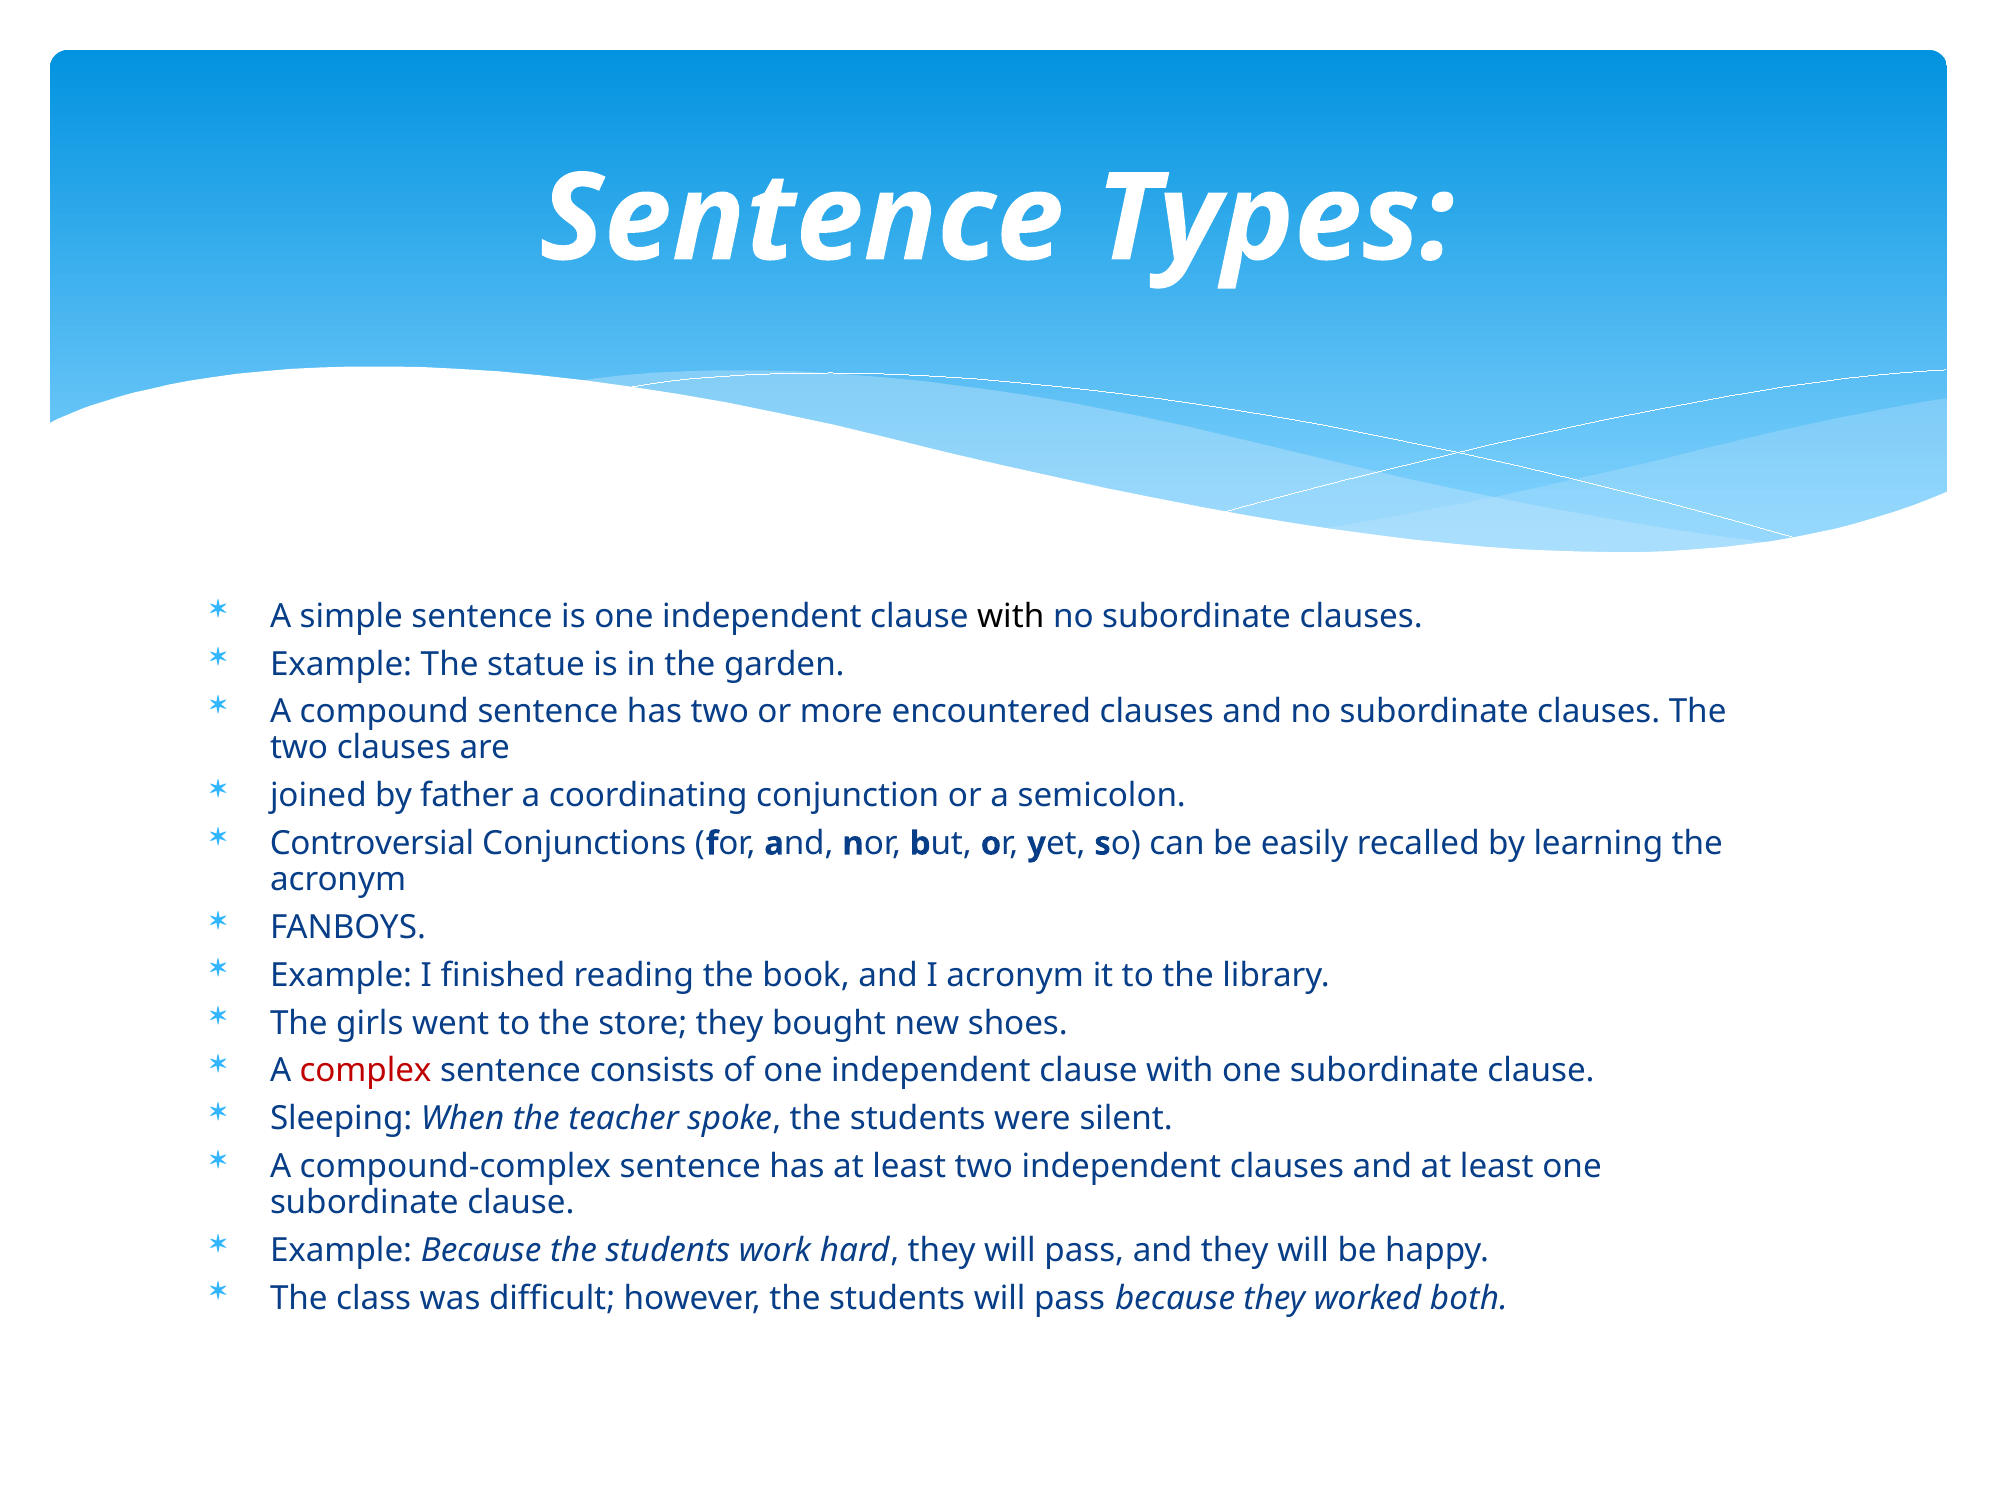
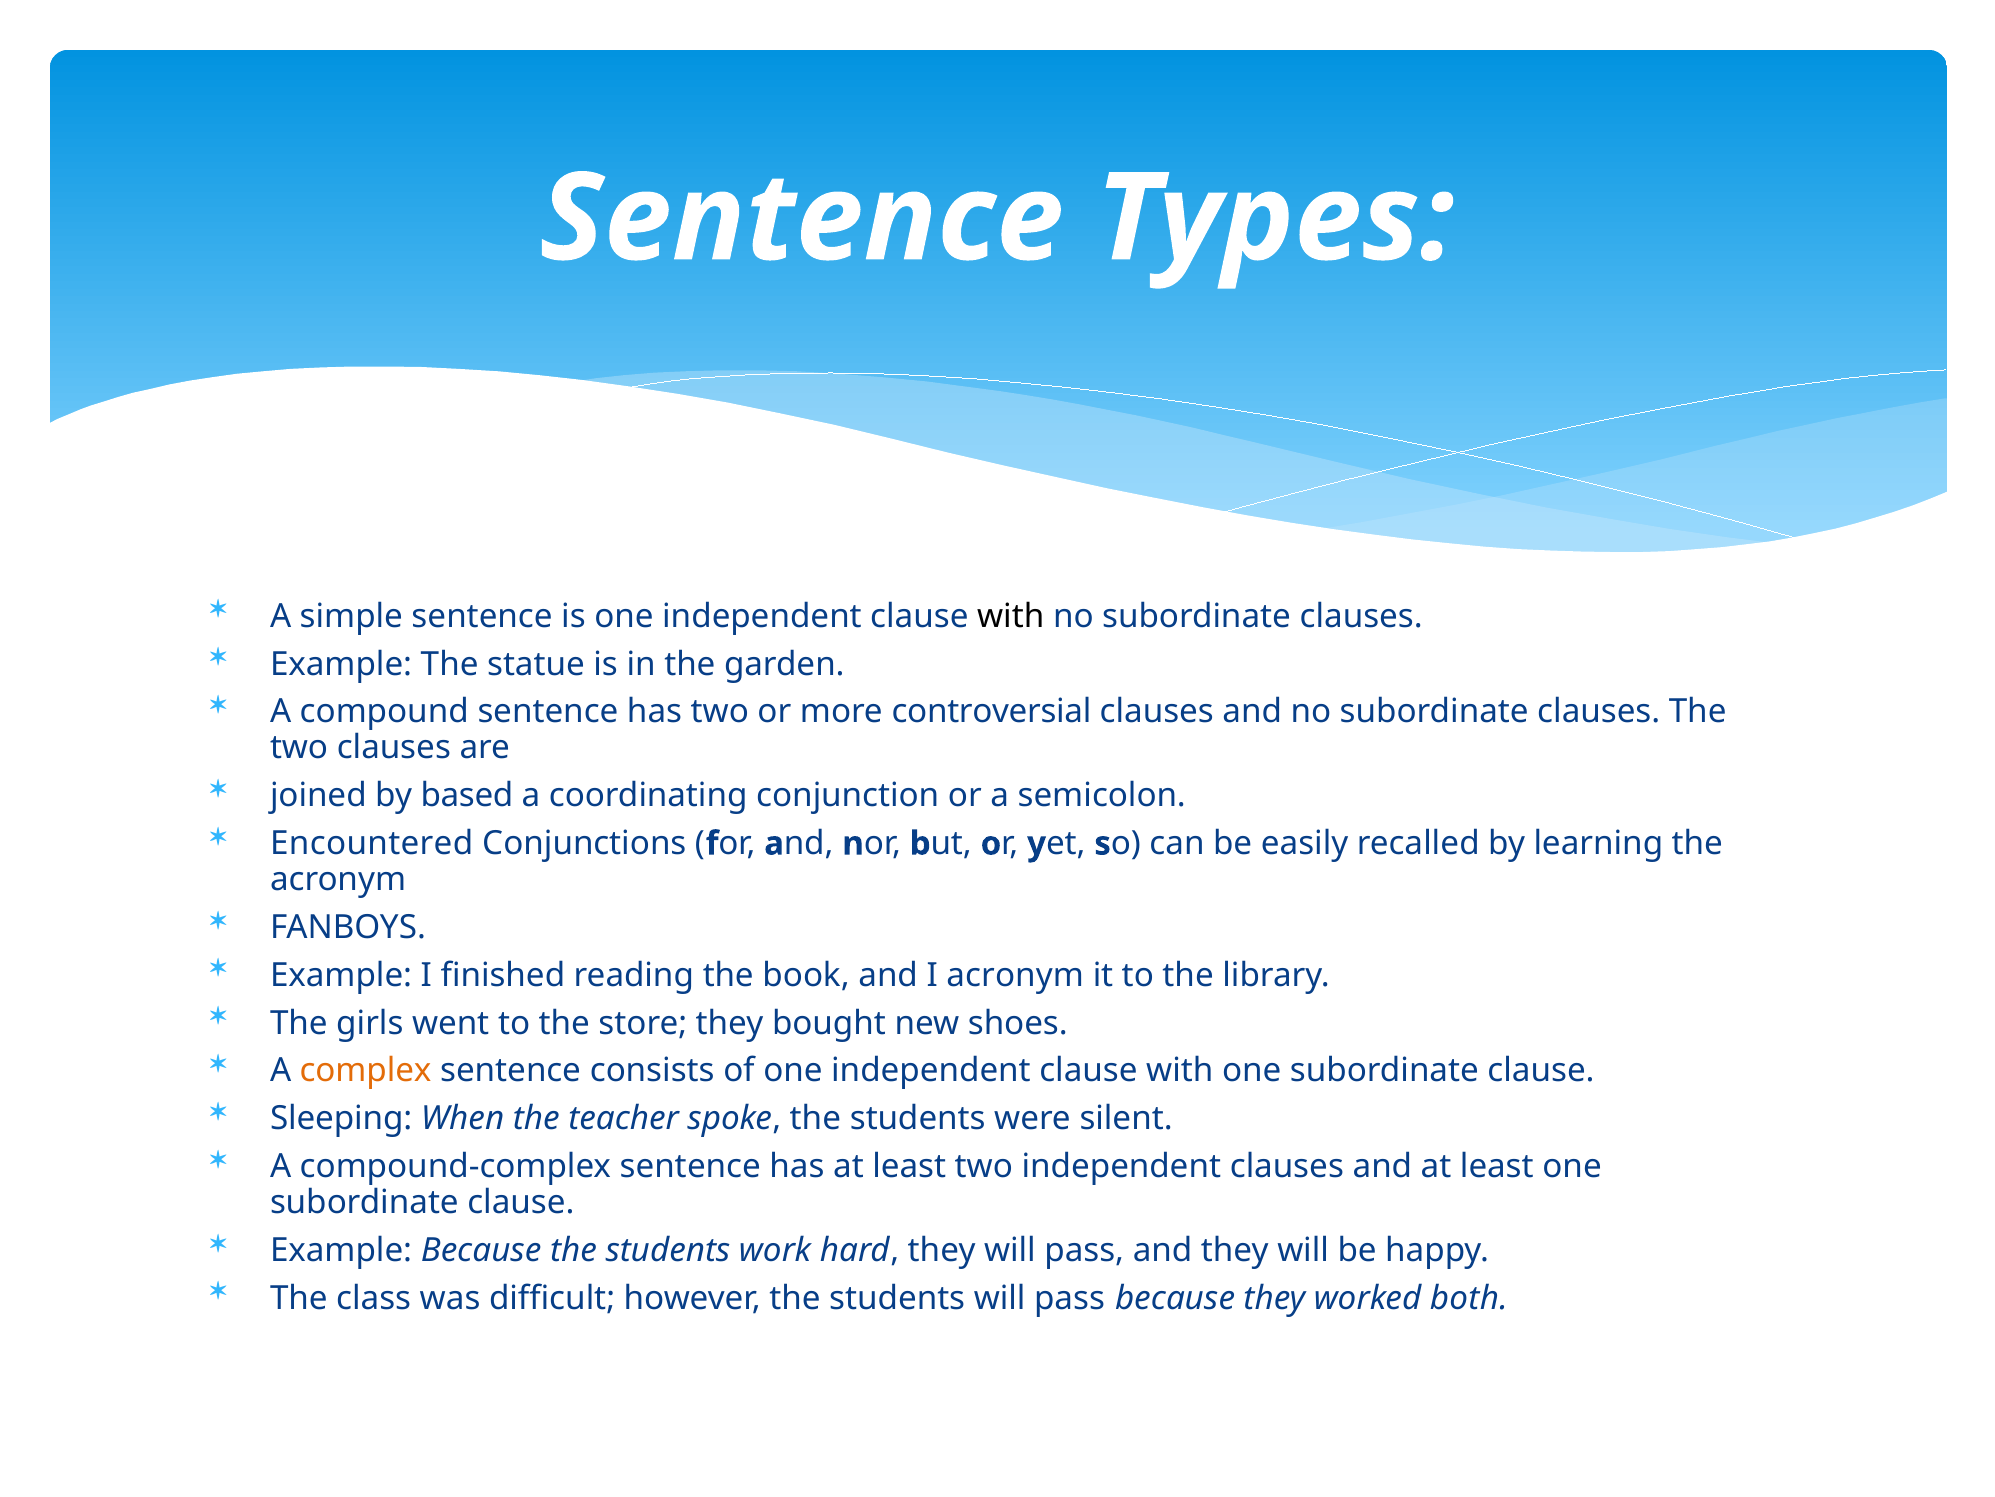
encountered: encountered -> controversial (991, 712)
father: father -> based (467, 795)
Controversial: Controversial -> Encountered (372, 843)
complex colour: red -> orange (366, 1070)
